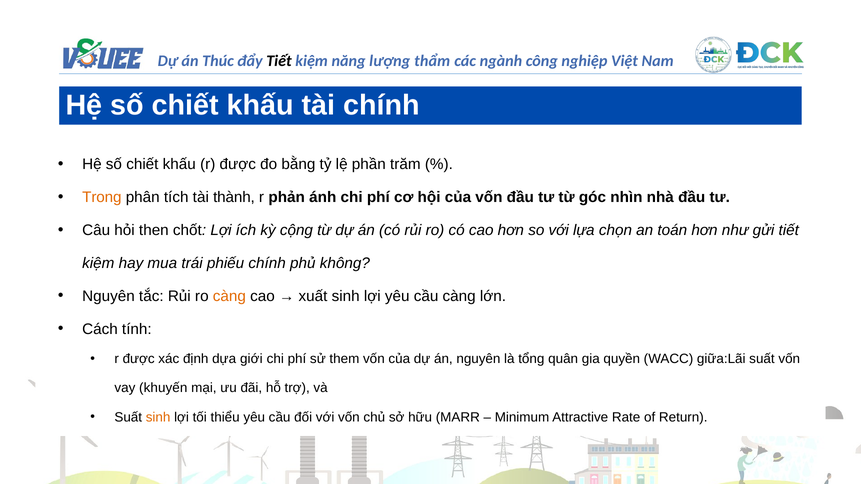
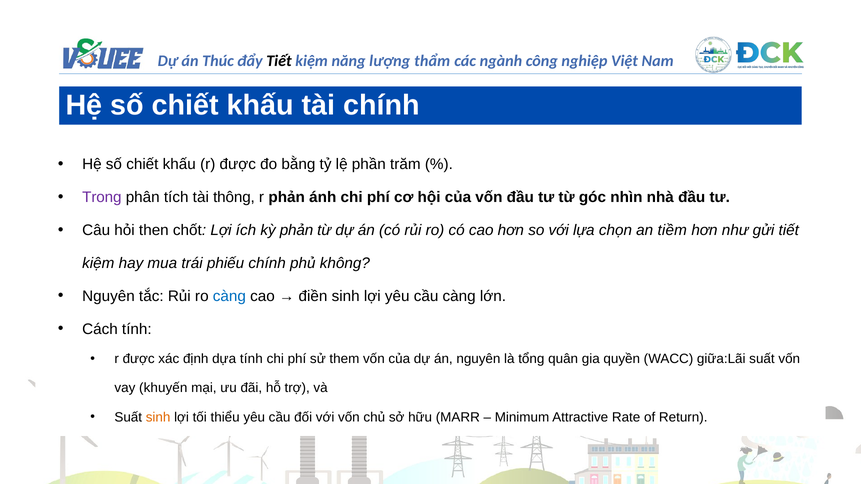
Trong colour: orange -> purple (102, 197)
thành: thành -> thông (234, 197)
kỳ cộng: cộng -> phản (297, 230)
toán: toán -> tiềm (672, 230)
càng colour: orange -> blue (229, 296)
xuất: xuất -> điền (313, 296)
dựa giới: giới -> tính (251, 359)
